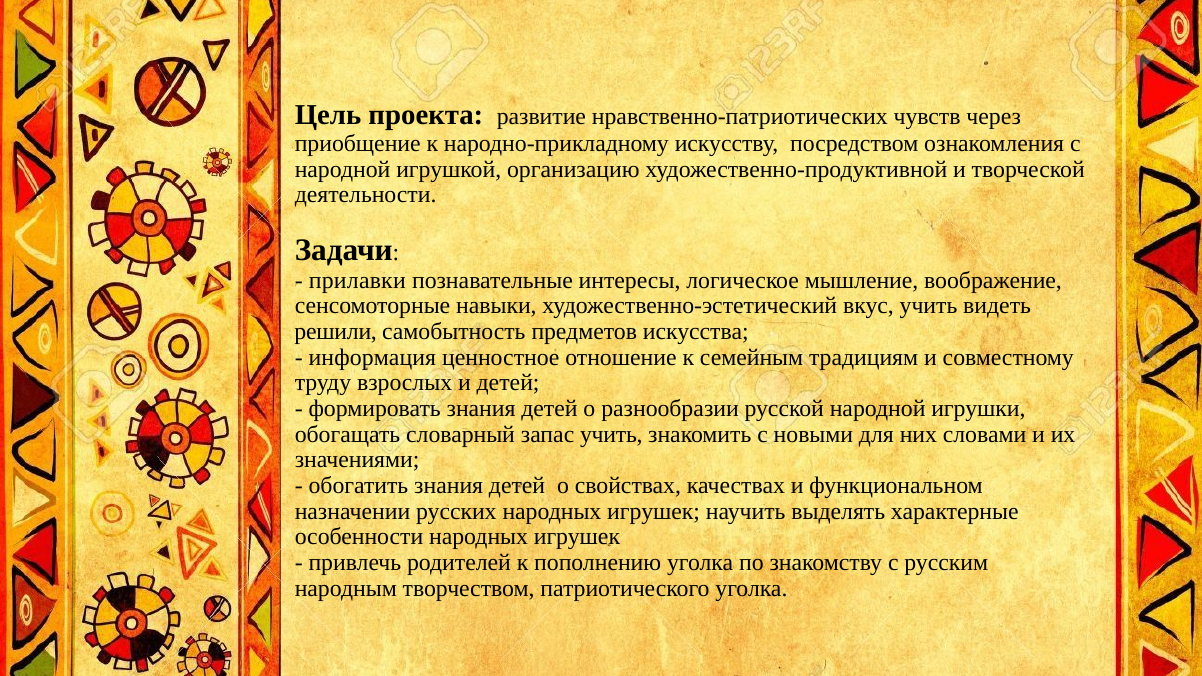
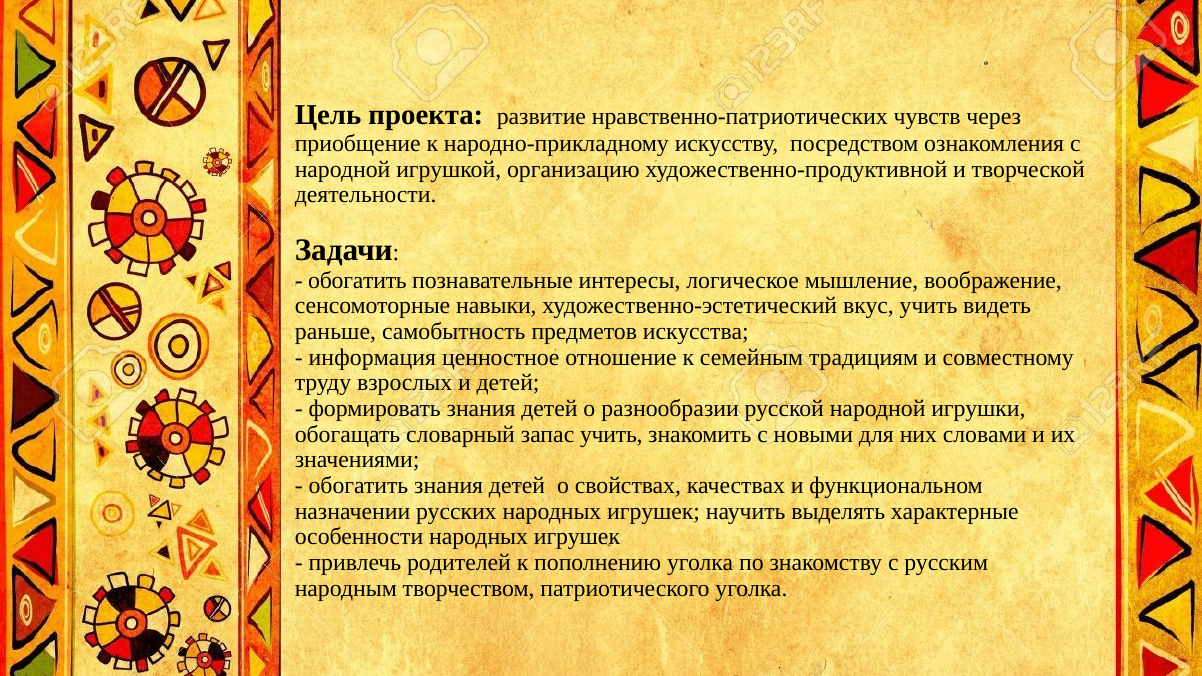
прилавки: прилавки -> обогатить (358, 280)
решили: решили -> раньше (335, 332)
